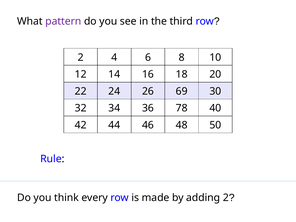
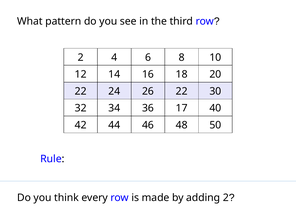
pattern colour: purple -> black (63, 21)
26 69: 69 -> 22 (182, 91)
78: 78 -> 17 (182, 108)
